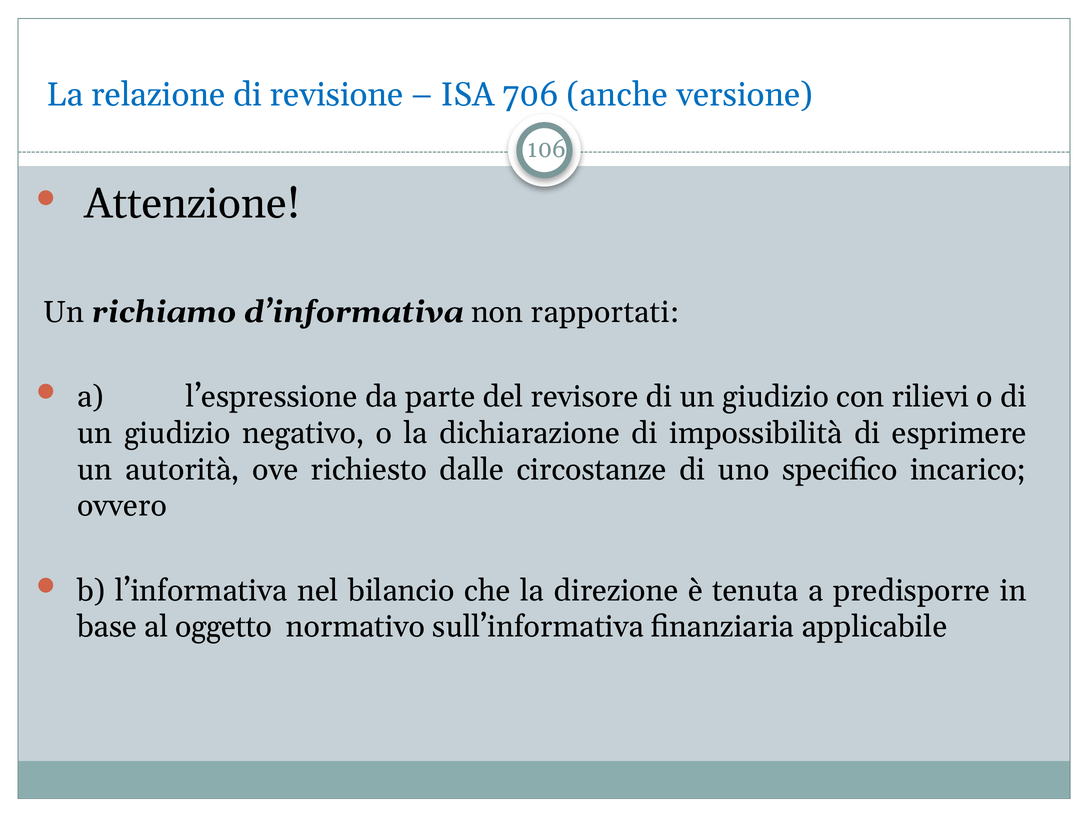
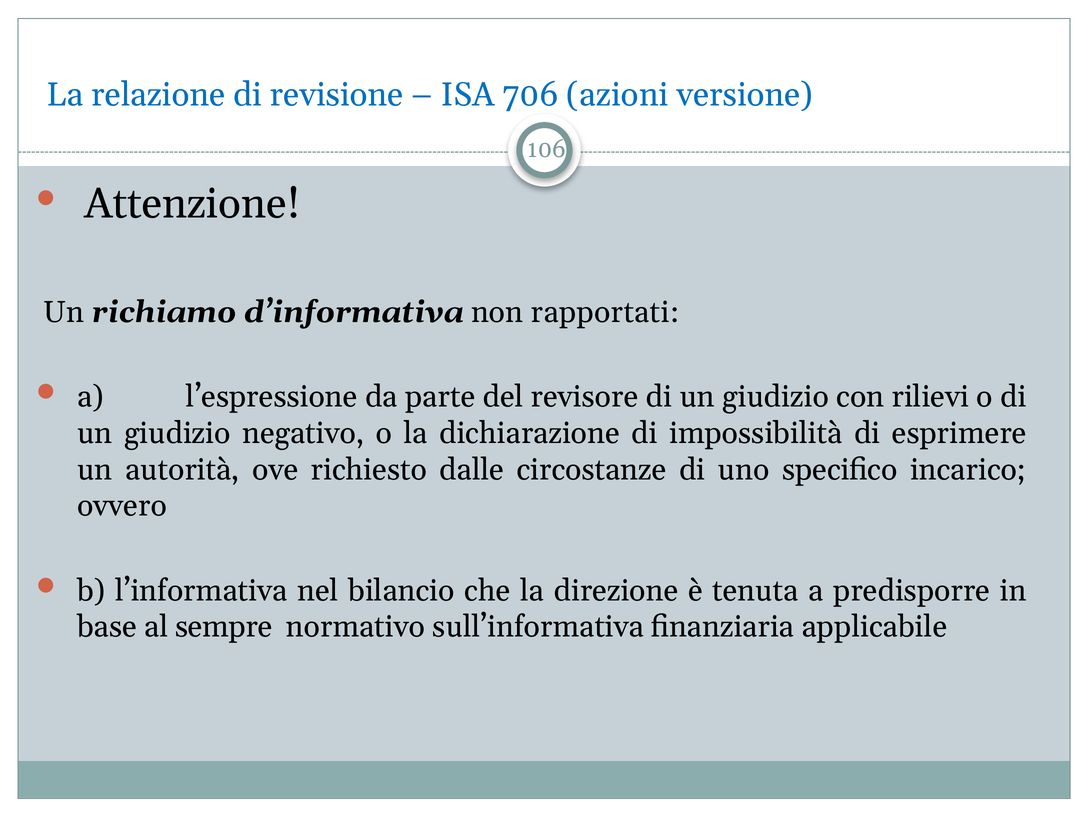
anche: anche -> azioni (618, 95)
oggetto: oggetto -> sempre (224, 627)
